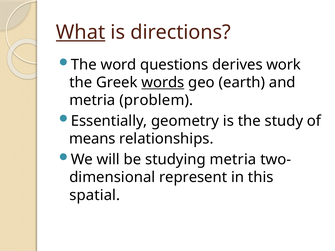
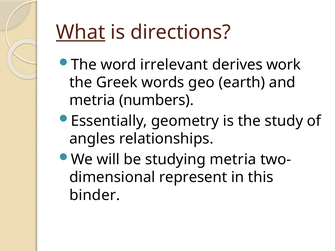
questions: questions -> irrelevant (174, 65)
words underline: present -> none (163, 83)
problem: problem -> numbers (156, 100)
means: means -> angles (92, 139)
spatial: spatial -> binder (95, 195)
